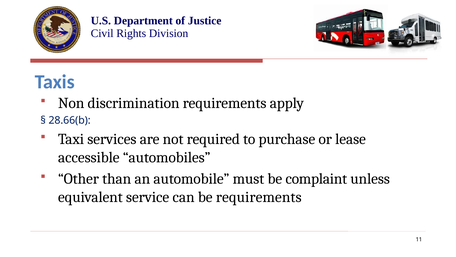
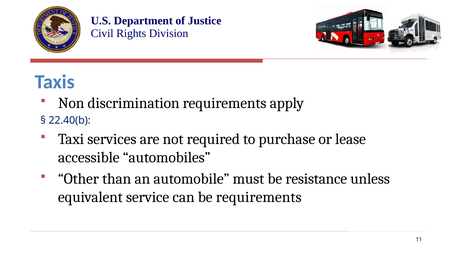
28.66(b: 28.66(b -> 22.40(b (70, 120)
complaint: complaint -> resistance (316, 179)
